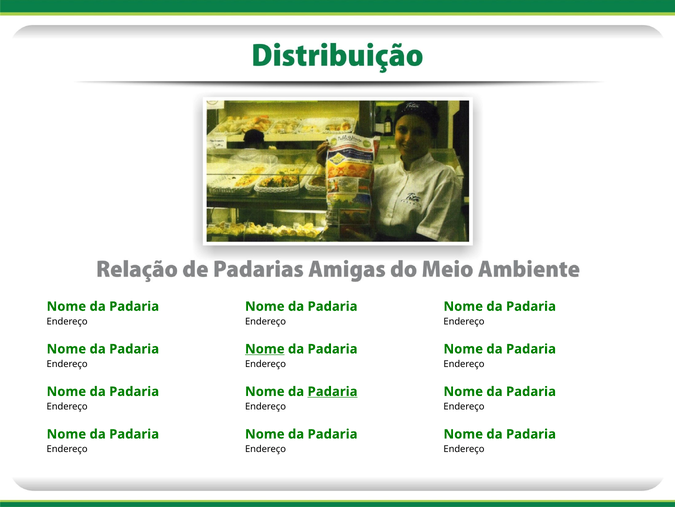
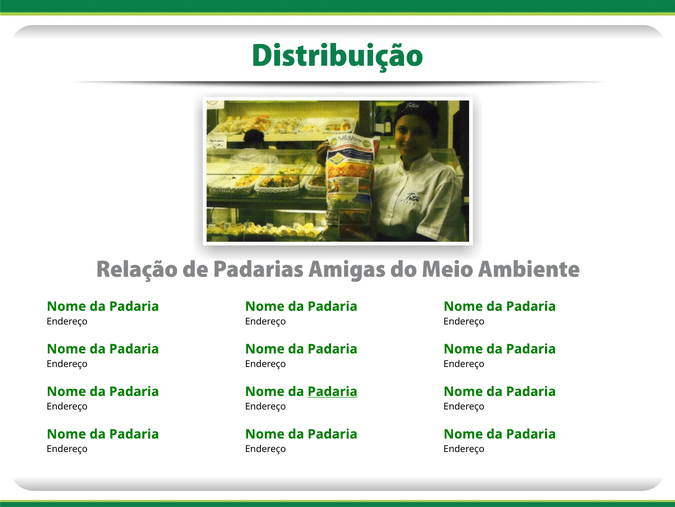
Nome underline: present -> none (265, 349)
